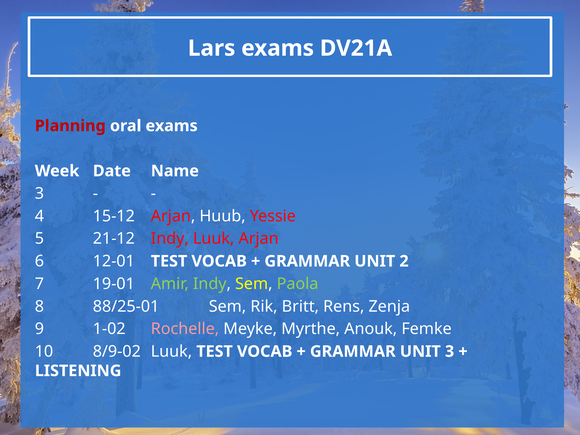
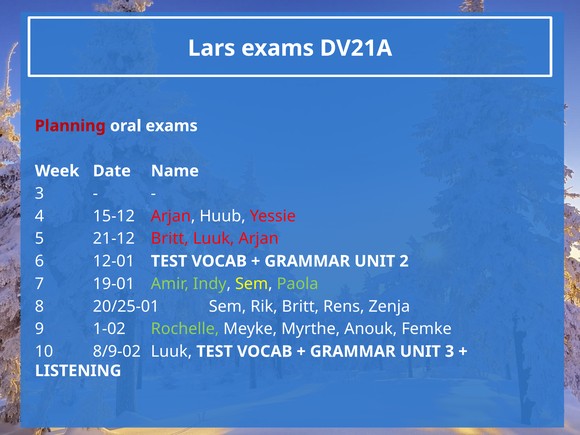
21-12 Indy: Indy -> Britt (170, 239)
88/25-01: 88/25-01 -> 20/25-01 (126, 306)
Rochelle colour: pink -> light green (185, 329)
